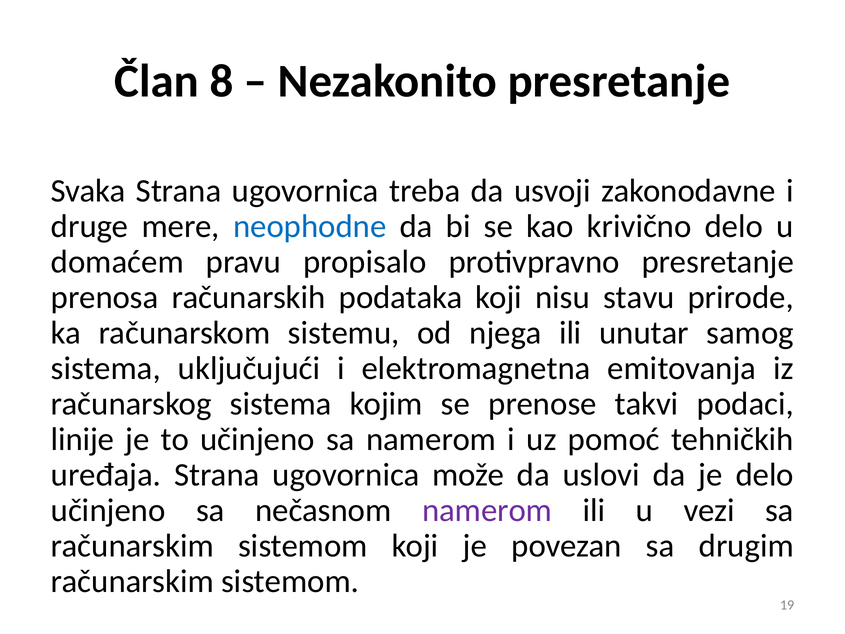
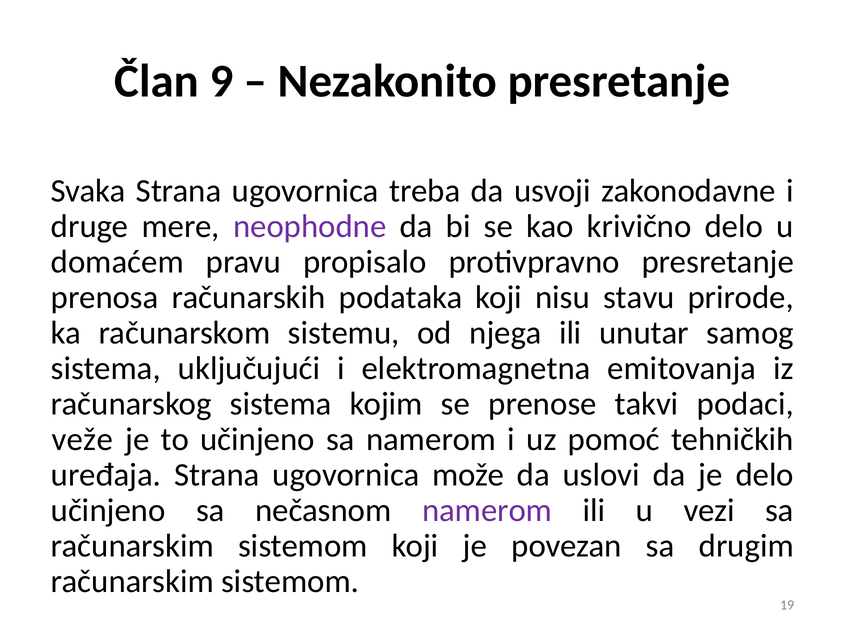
8: 8 -> 9 (221, 81)
neophodne colour: blue -> purple (310, 226)
linije: linije -> veže (82, 439)
